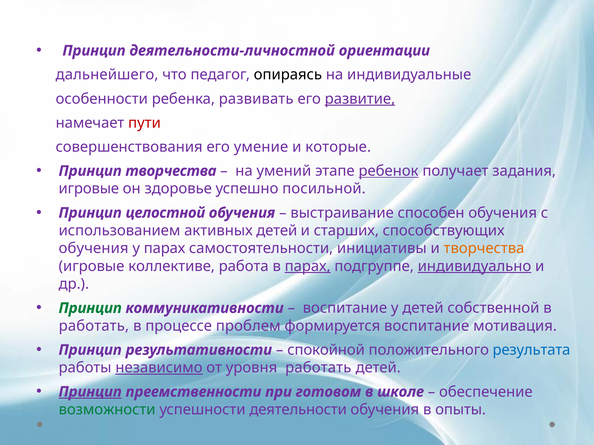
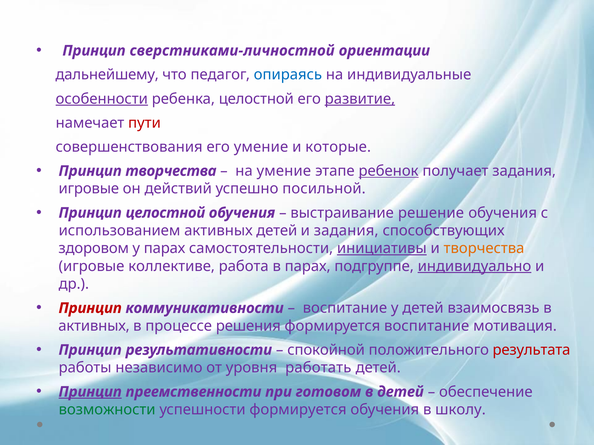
деятельности-личностной: деятельности-личностной -> сверстниками-личностной (232, 51)
дальнейшего: дальнейшего -> дальнейшему (107, 75)
опираясь colour: black -> blue (288, 75)
особенности underline: none -> present (102, 99)
ребенка развивать: развивать -> целостной (256, 99)
на умений: умений -> умение (284, 171)
здоровье: здоровье -> действий (178, 189)
способен: способен -> решение (431, 213)
и старших: старших -> задания (346, 231)
обучения: обучения -> здоровом (94, 249)
инициативы underline: none -> present (382, 249)
парах underline: present -> none (308, 267)
Принцип colour: green -> red (90, 308)
собственной: собственной -> взаимосвязь (493, 308)
работать: работать -> активных (94, 326)
проблем: проблем -> решения (248, 326)
результата colour: blue -> red (531, 350)
независимо underline: present -> none (159, 368)
в школе: школе -> детей (400, 392)
успешности деятельности: деятельности -> формируется (298, 410)
опыты: опыты -> школу (460, 410)
